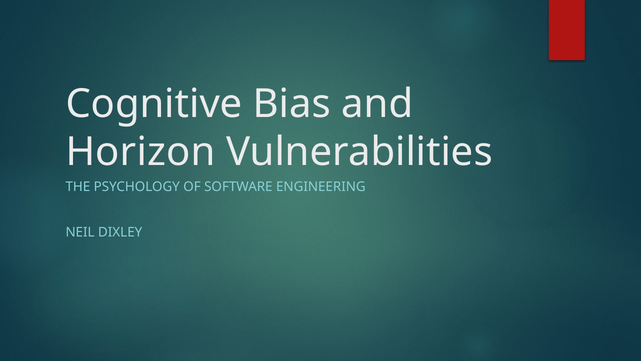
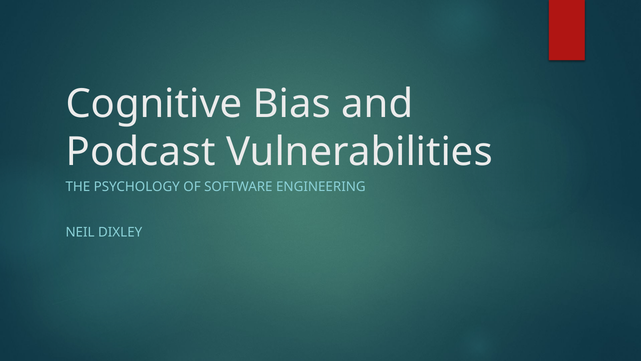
Horizon: Horizon -> Podcast (141, 152)
